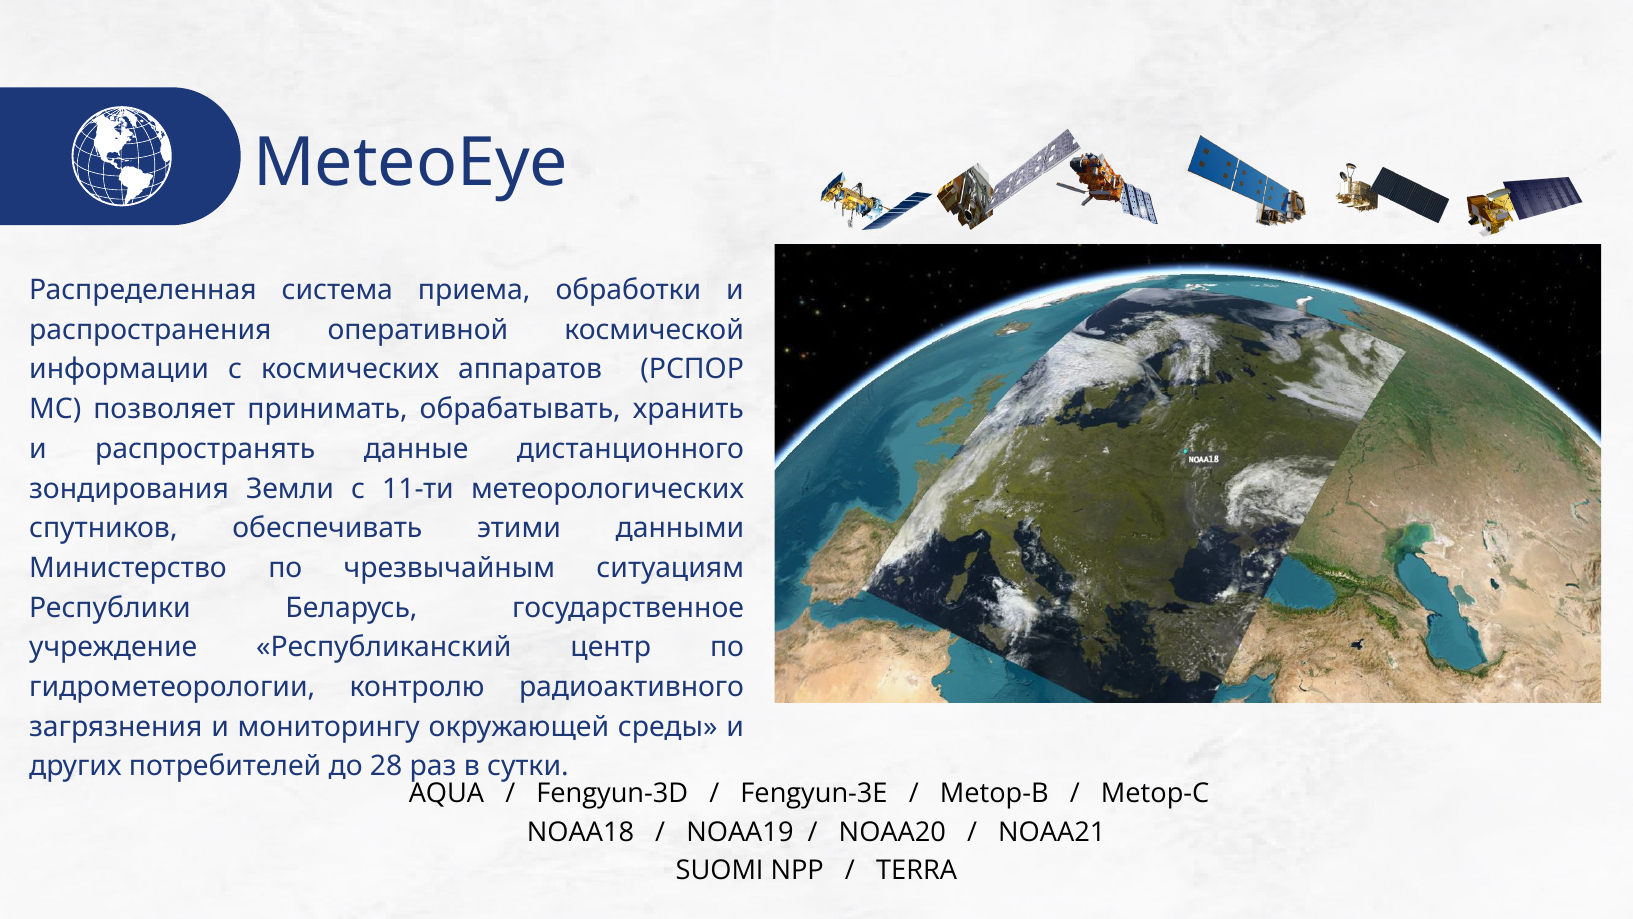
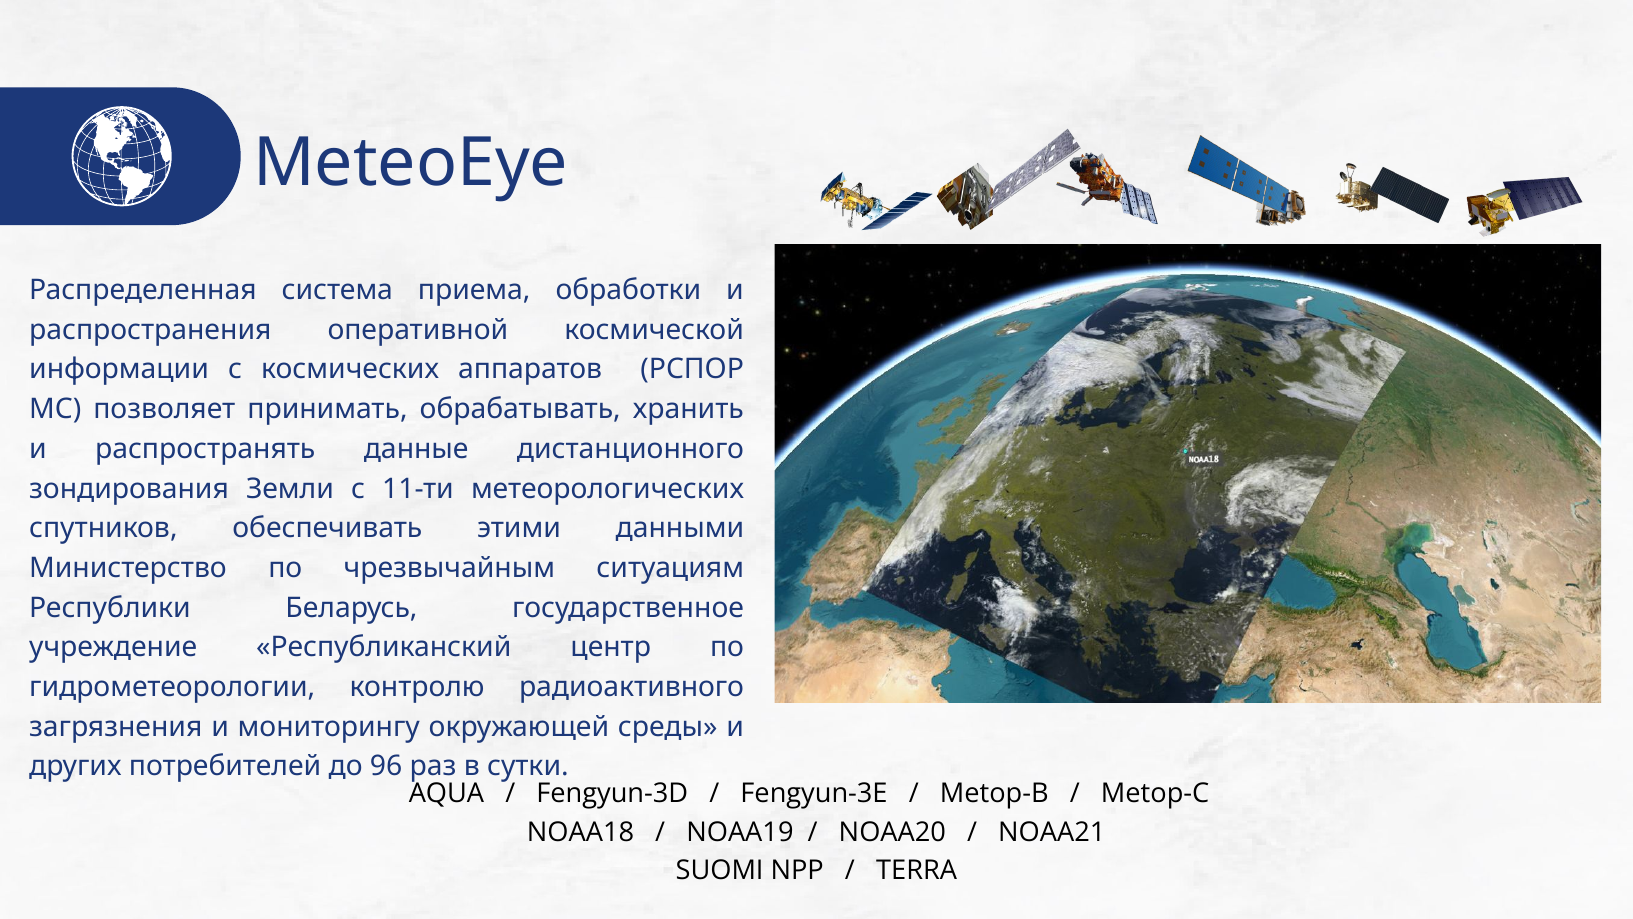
28: 28 -> 96 (386, 766)
